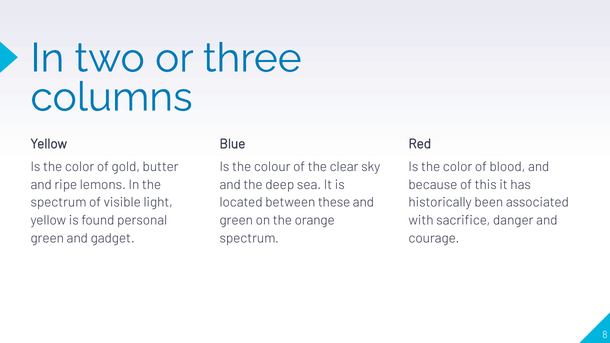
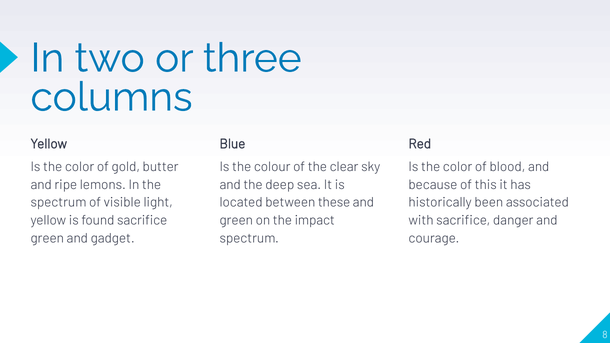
found personal: personal -> sacrifice (142, 220)
orange: orange -> impact (315, 220)
